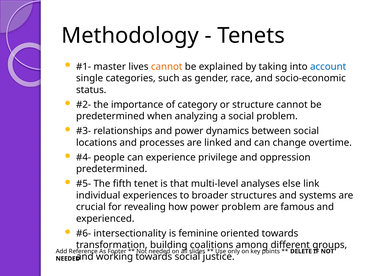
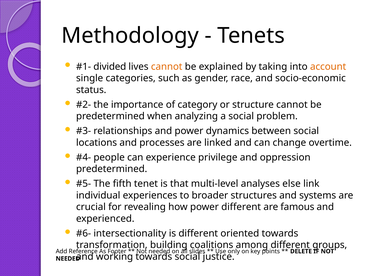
master: master -> divided (110, 67)
account colour: blue -> orange (328, 67)
power problem: problem -> different (241, 207)
is feminine: feminine -> different (198, 233)
